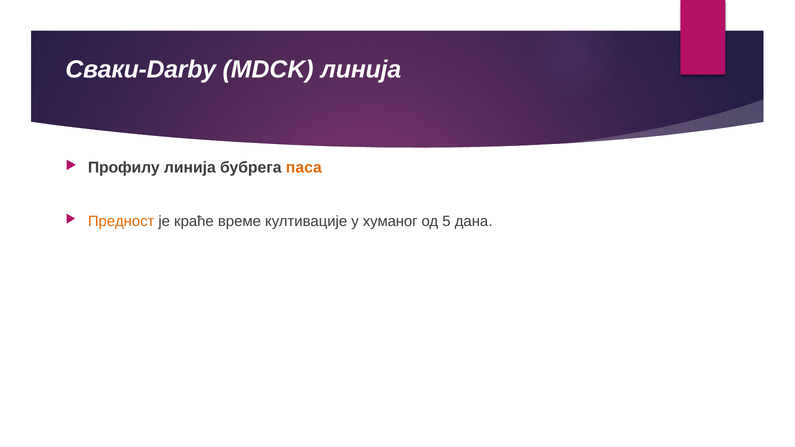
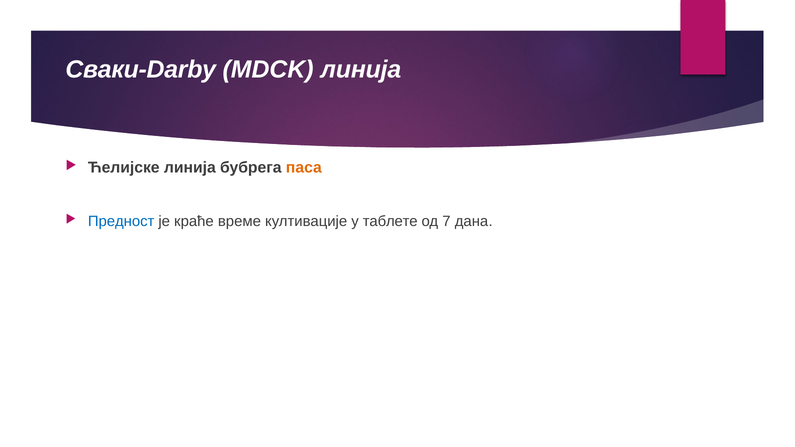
Профилу: Профилу -> Ћелијске (124, 168)
Предност colour: orange -> blue (121, 222)
хуманог: хуманог -> таблете (390, 222)
5: 5 -> 7 (447, 222)
